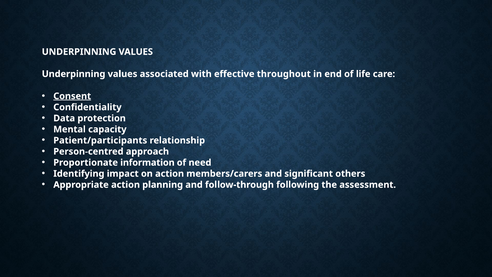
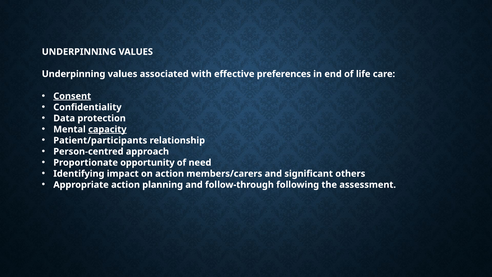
throughout: throughout -> preferences (284, 74)
capacity underline: none -> present (107, 129)
information: information -> opportunity (147, 162)
